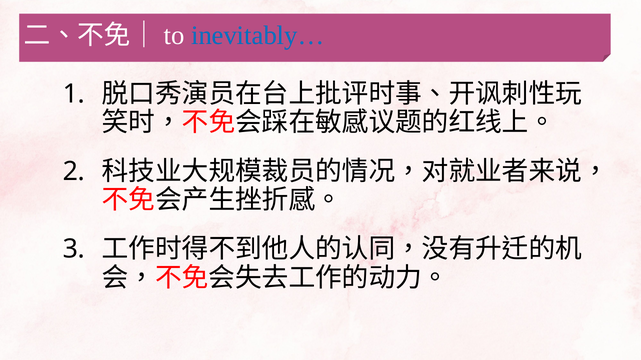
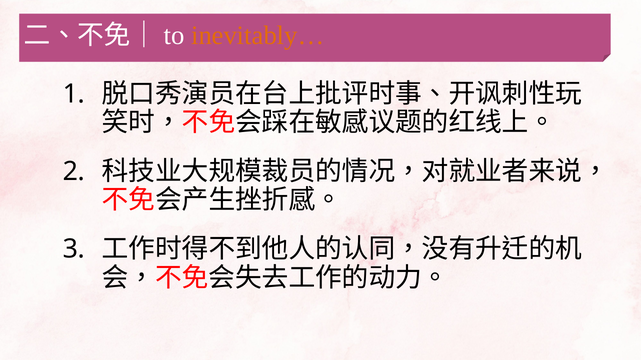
inevitably… colour: blue -> orange (258, 35)
